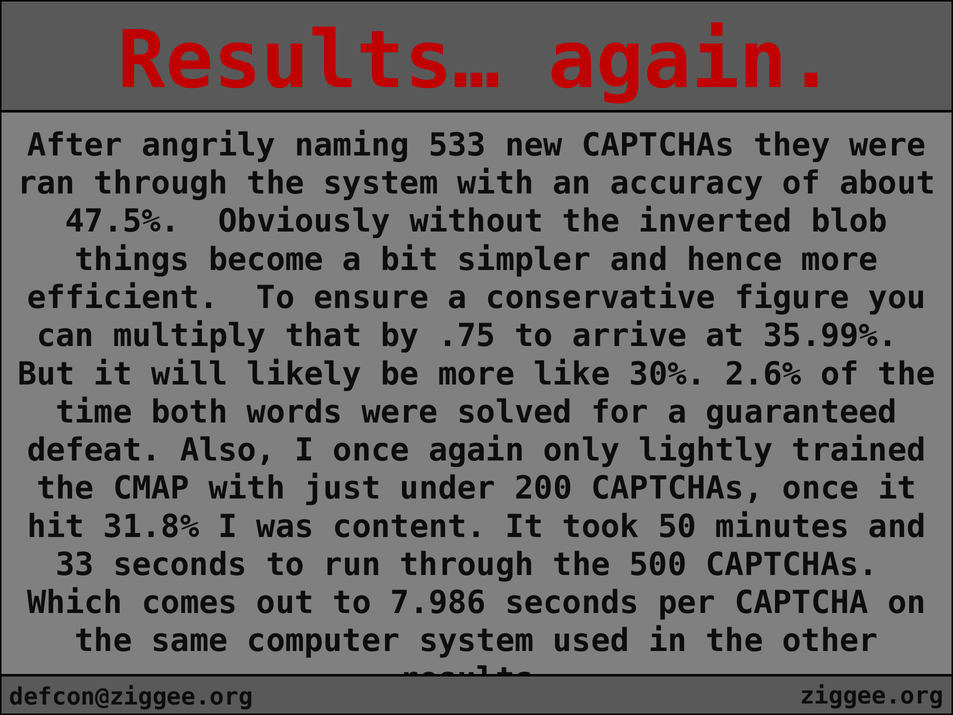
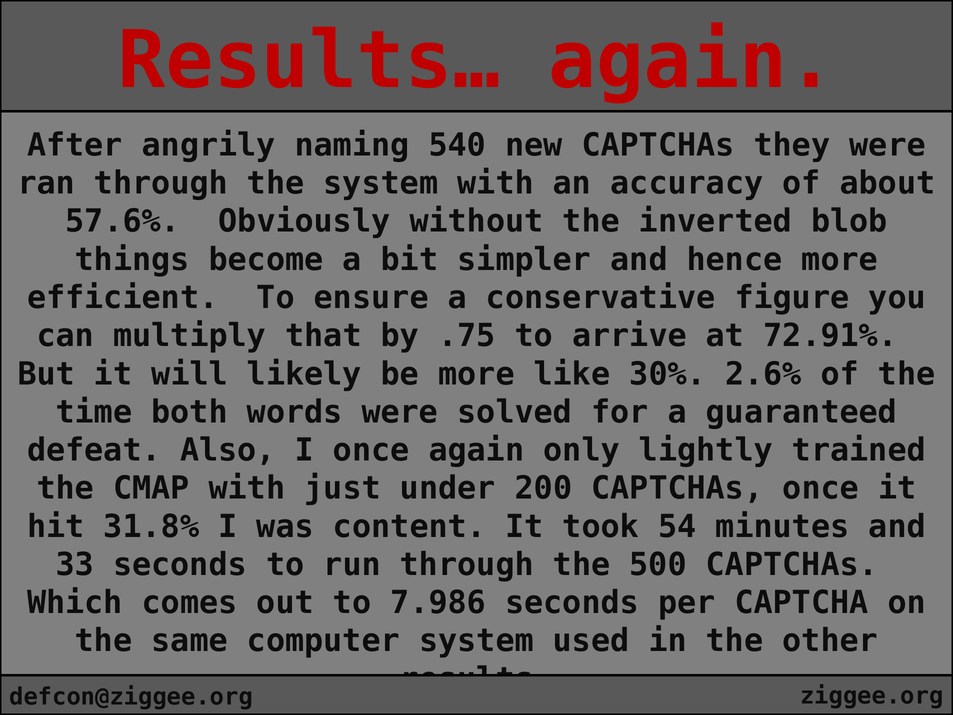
533: 533 -> 540 (457, 145)
47.5%: 47.5% -> 57.6% (123, 221)
35.99%: 35.99% -> 72.91% (830, 336)
50: 50 -> 54 (677, 526)
